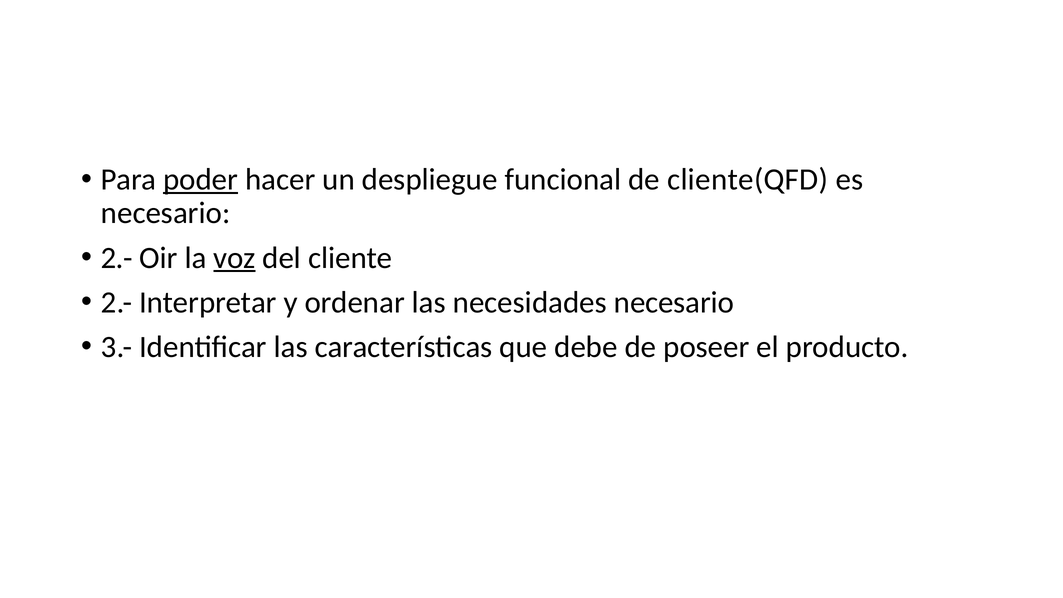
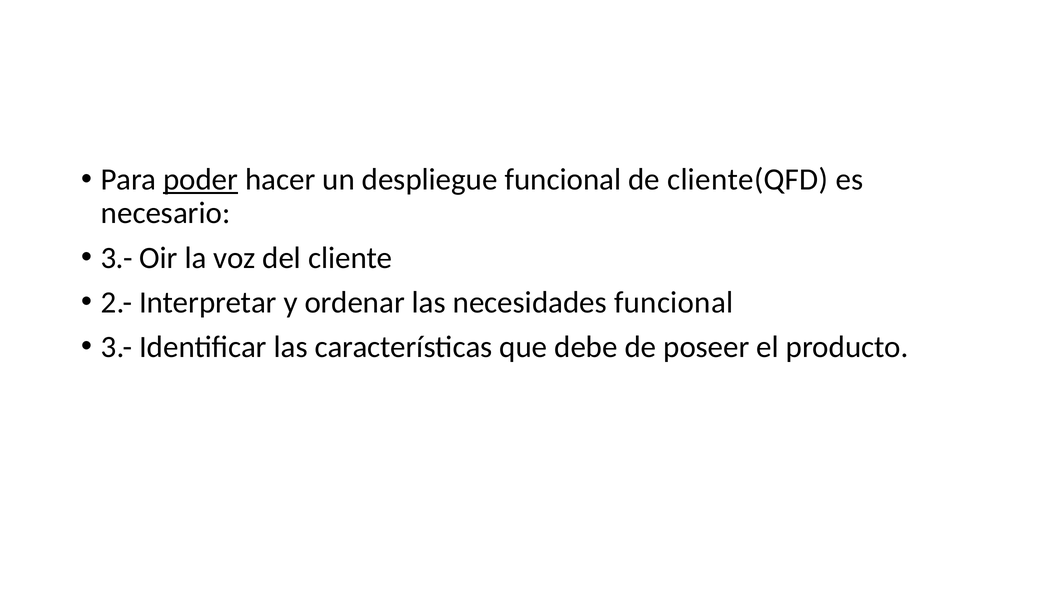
2.-: 2.- -> 3.- (117, 258)
voz underline: present -> none (235, 258)
necesidades necesario: necesario -> funcional (674, 302)
